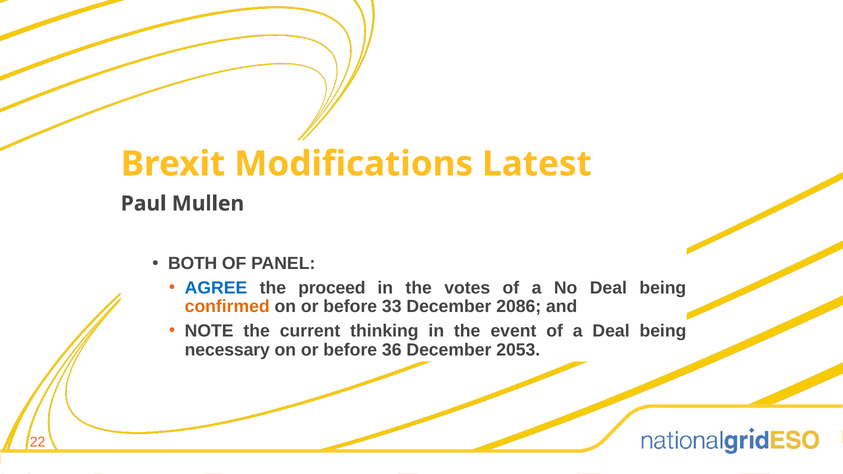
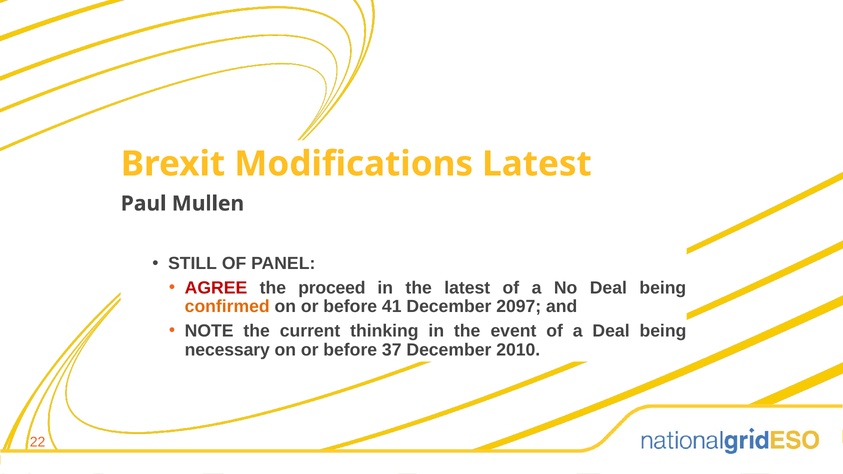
BOTH: BOTH -> STILL (193, 264)
AGREE colour: blue -> red (216, 288)
the votes: votes -> latest (467, 288)
33: 33 -> 41 (392, 307)
2086: 2086 -> 2097 (519, 307)
36: 36 -> 37 (392, 350)
2053: 2053 -> 2010 (518, 350)
